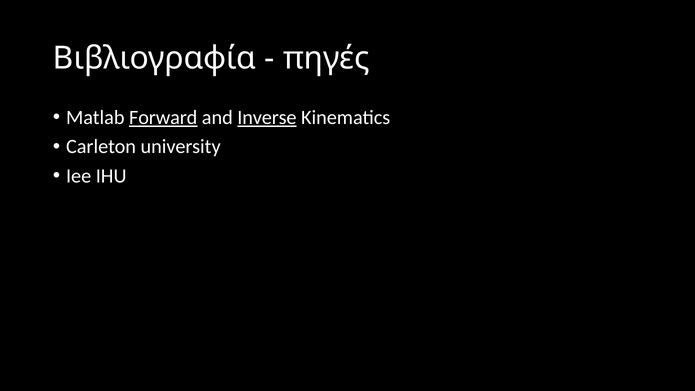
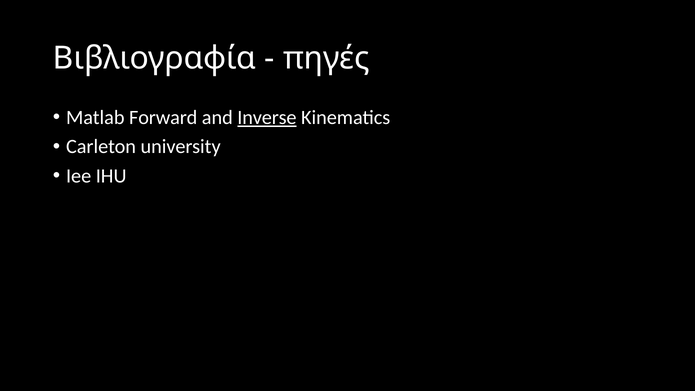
Forward underline: present -> none (163, 118)
